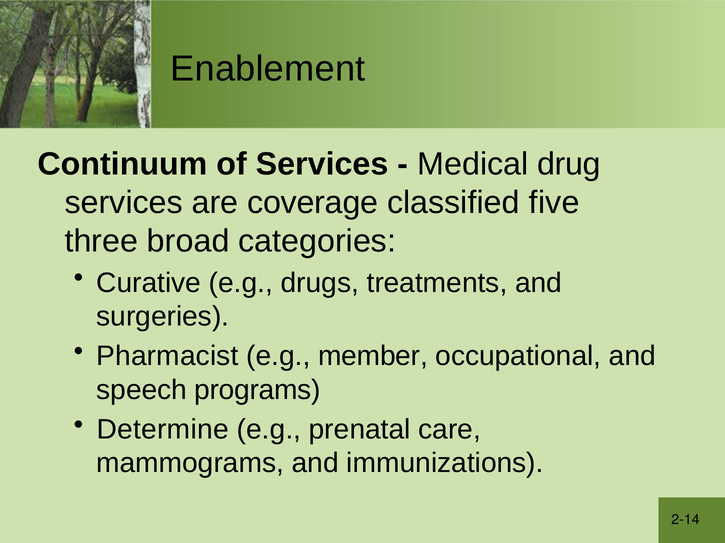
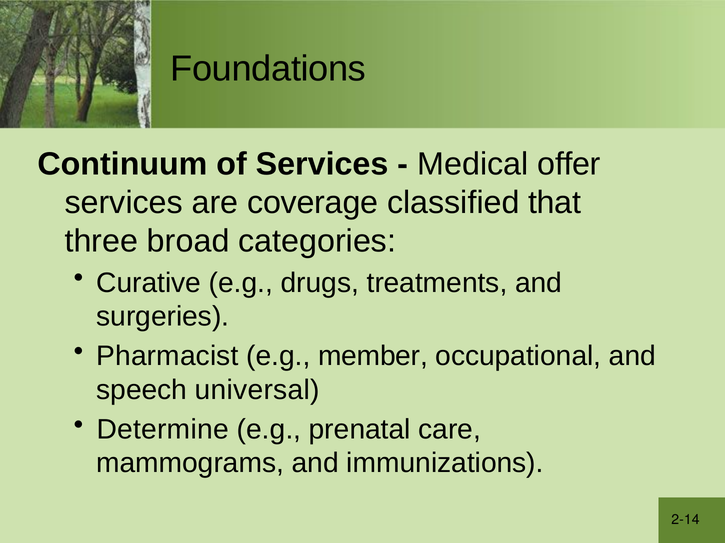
Enablement: Enablement -> Foundations (268, 69)
drug: drug -> offer (569, 164)
five: five -> that (555, 203)
programs: programs -> universal (257, 390)
